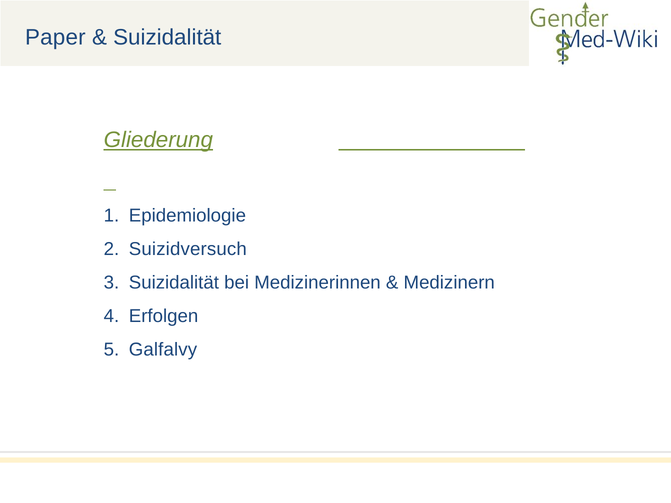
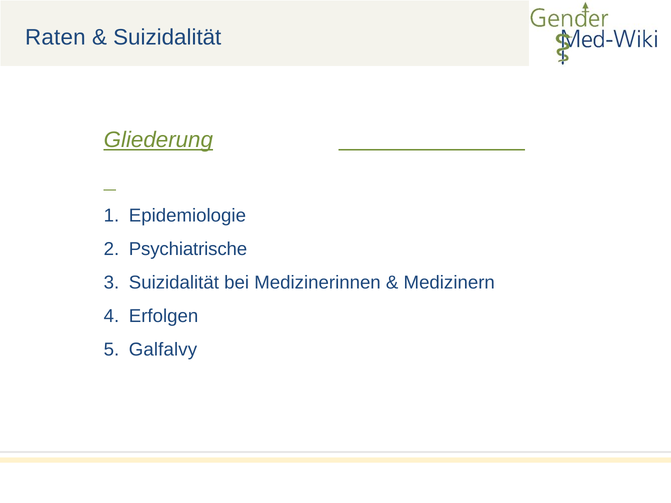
Paper: Paper -> Raten (55, 37)
Suizidversuch: Suizidversuch -> Psychiatrische (188, 249)
